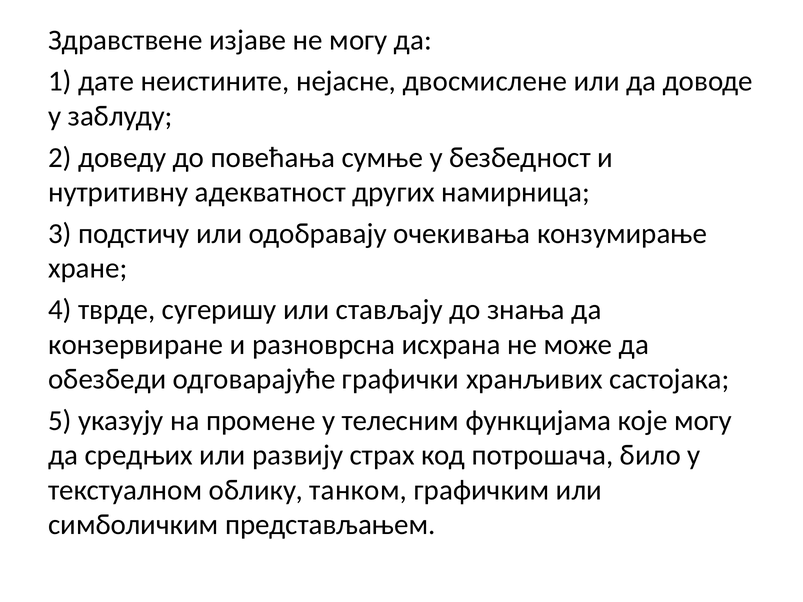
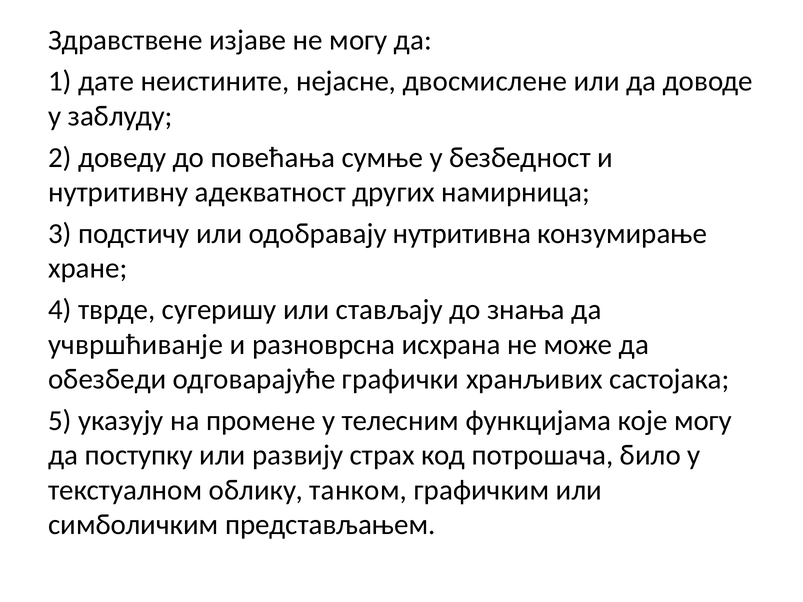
очекивања: очекивања -> нутритивна (462, 234)
конзервиране: конзервиране -> учвршћиванје (136, 345)
средњих: средњих -> поступку (139, 456)
